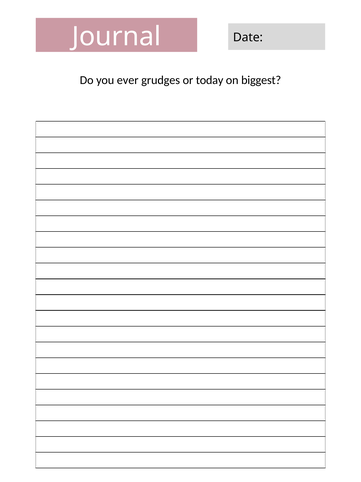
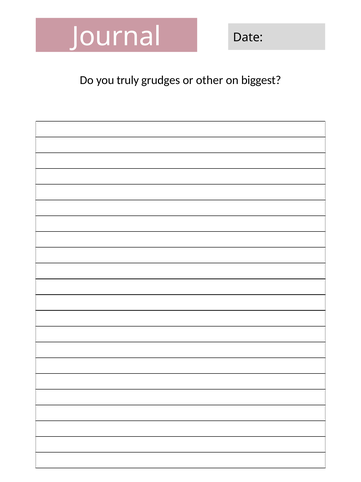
ever: ever -> truly (128, 80)
today: today -> other (210, 80)
